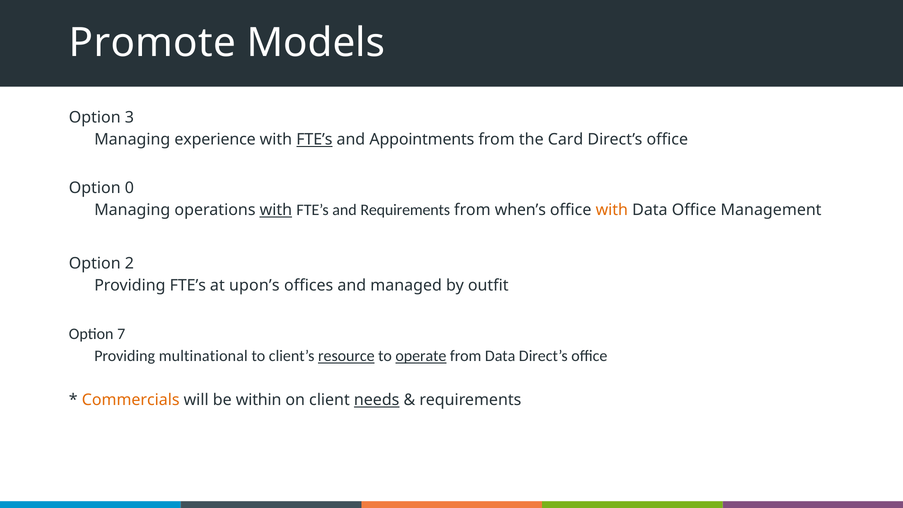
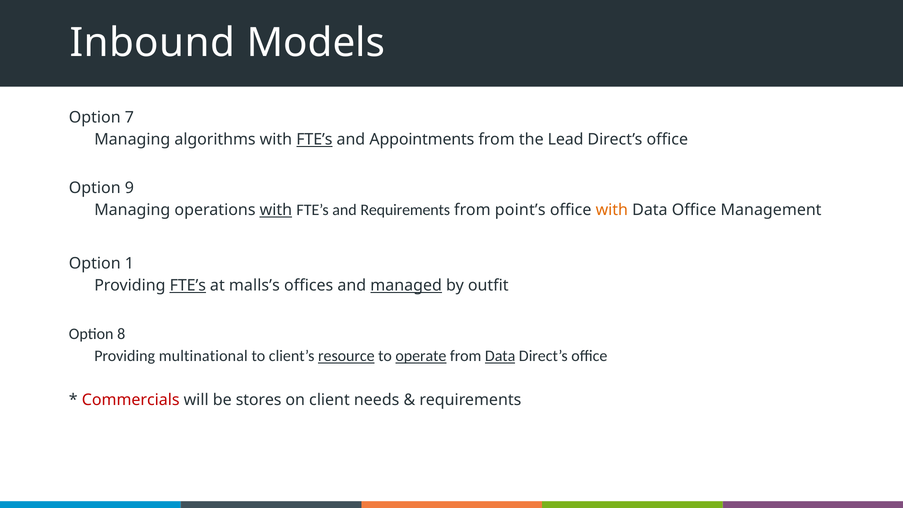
Promote: Promote -> Inbound (152, 43)
3: 3 -> 7 (129, 118)
experience: experience -> algorithms (215, 139)
Card: Card -> Lead (566, 139)
0: 0 -> 9 (129, 188)
when’s: when’s -> point’s (520, 210)
2: 2 -> 1 (129, 263)
FTE’s underline: none -> present (188, 285)
upon’s: upon’s -> malls’s (254, 285)
managed underline: none -> present (406, 285)
7: 7 -> 8 (121, 334)
Data underline: none -> present (500, 356)
Commercials colour: orange -> red (131, 400)
within: within -> stores (259, 400)
needs underline: present -> none (377, 400)
